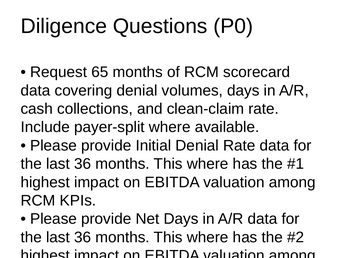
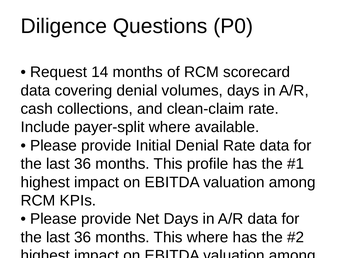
65: 65 -> 14 (100, 72)
where: where -> profile (208, 164)
